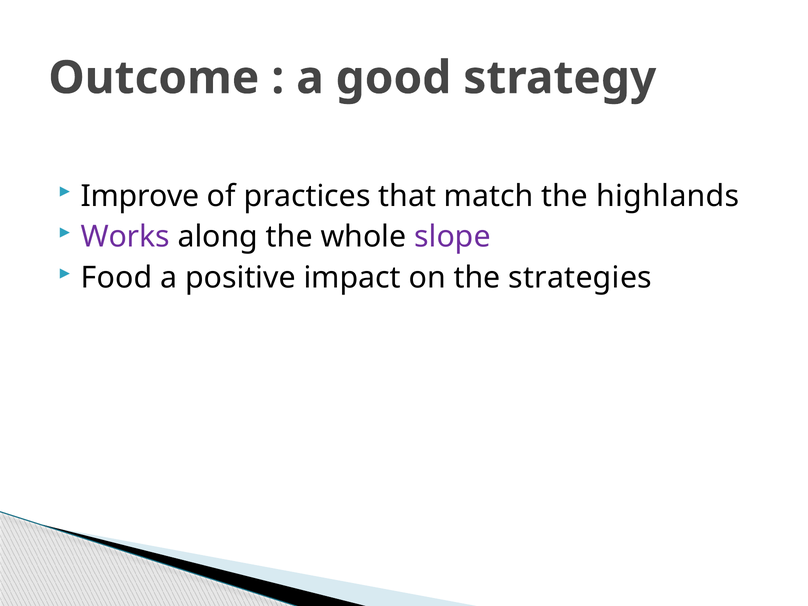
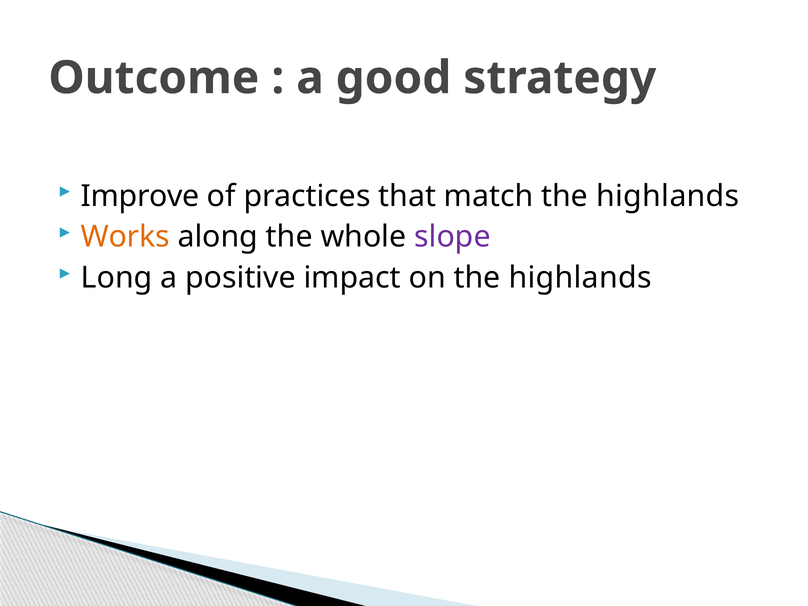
Works colour: purple -> orange (125, 237)
Food: Food -> Long (117, 278)
on the strategies: strategies -> highlands (580, 278)
